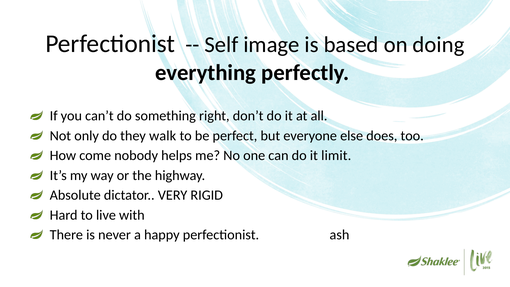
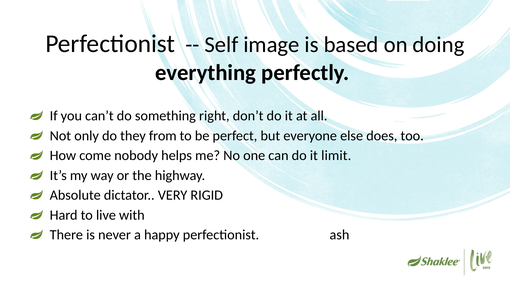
walk: walk -> from (163, 136)
